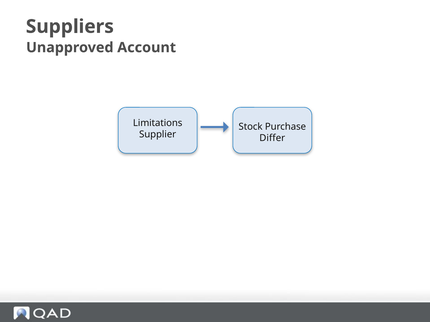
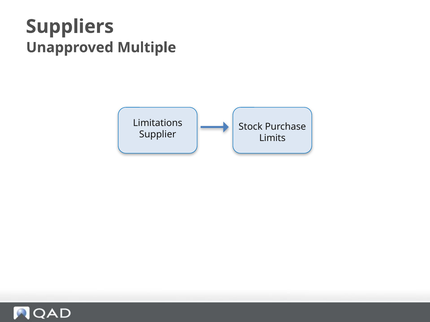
Account: Account -> Multiple (147, 48)
Differ: Differ -> Limits (272, 138)
